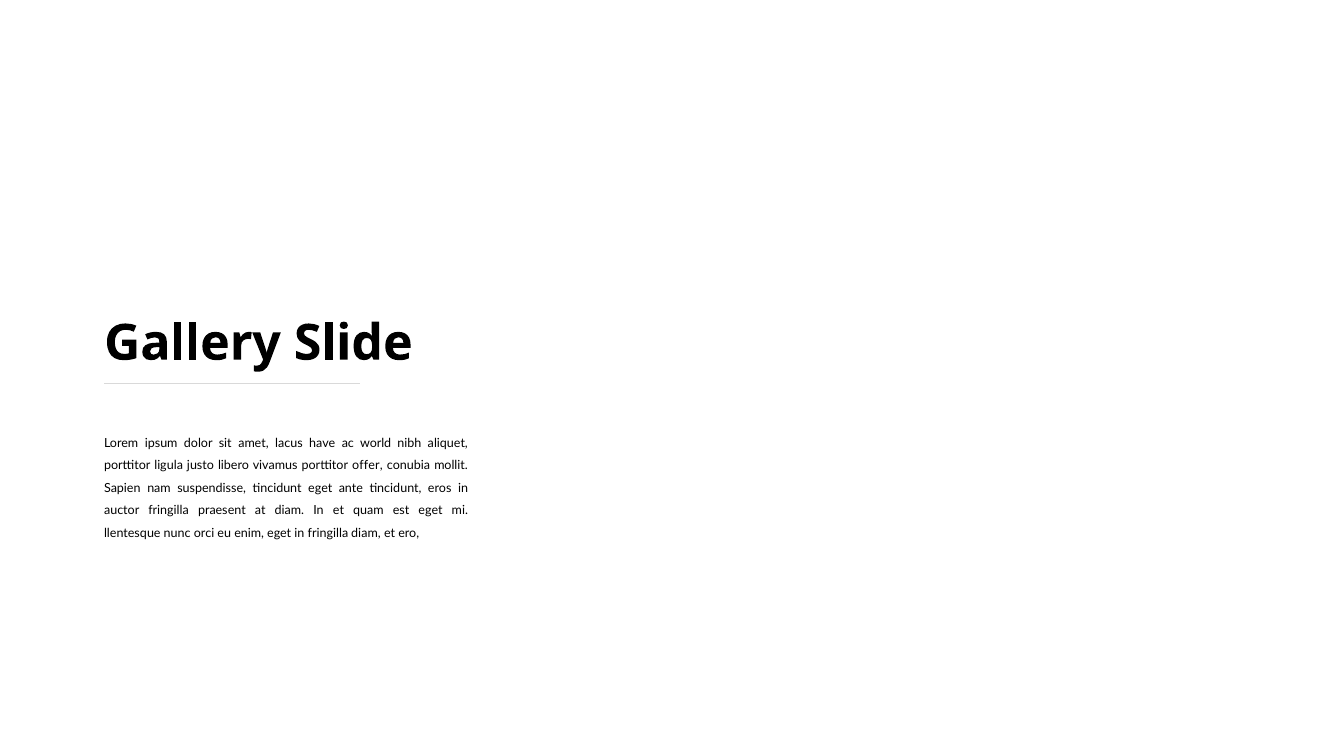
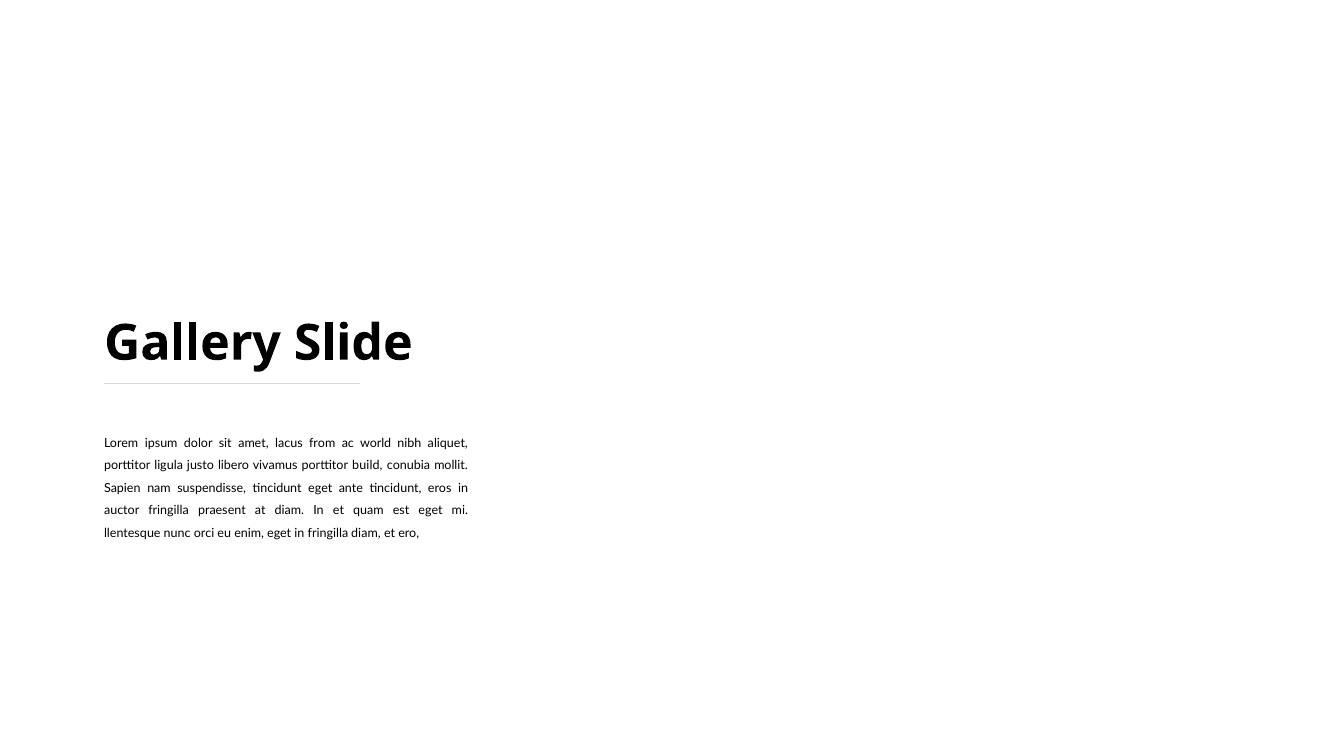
have: have -> from (322, 443)
offer: offer -> build (367, 466)
